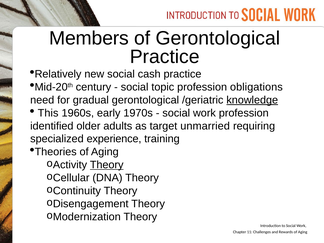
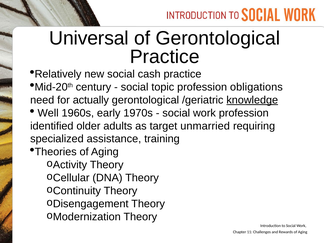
Members: Members -> Universal (89, 38)
gradual: gradual -> actually (91, 100)
This: This -> Well (48, 113)
experience: experience -> assistance (114, 139)
Theory underline: present -> none (107, 165)
